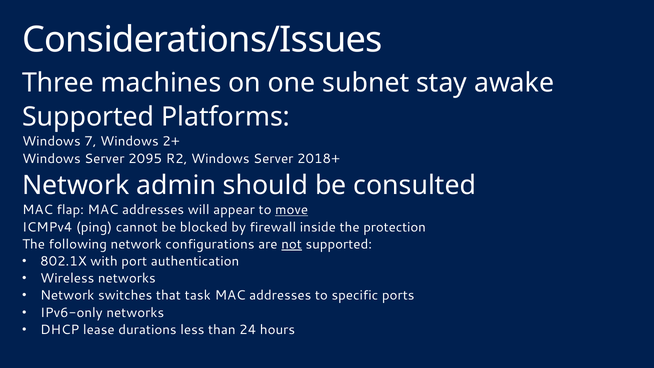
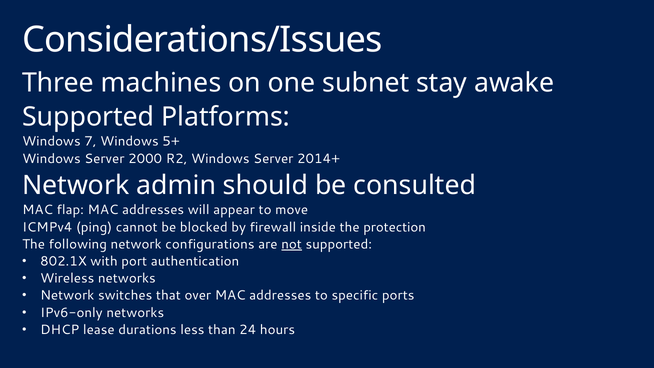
2+: 2+ -> 5+ (171, 142)
2095: 2095 -> 2000 (145, 159)
2018+: 2018+ -> 2014+ (319, 159)
move underline: present -> none (292, 210)
task: task -> over (198, 295)
